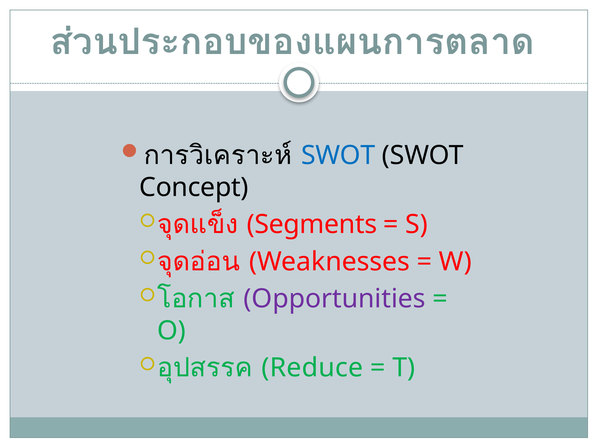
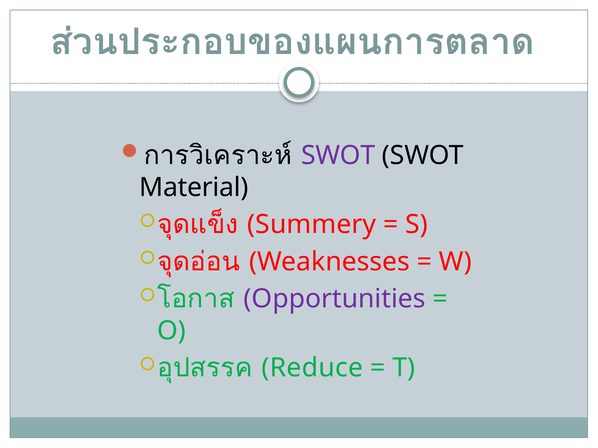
SWOT colour: blue -> purple (338, 156)
Concept: Concept -> Material (194, 187)
Segments: Segments -> Summery (312, 225)
